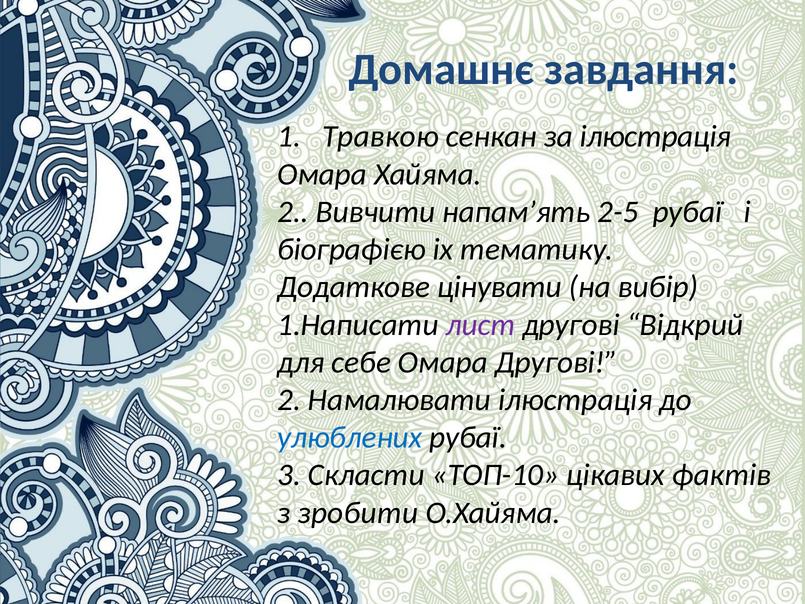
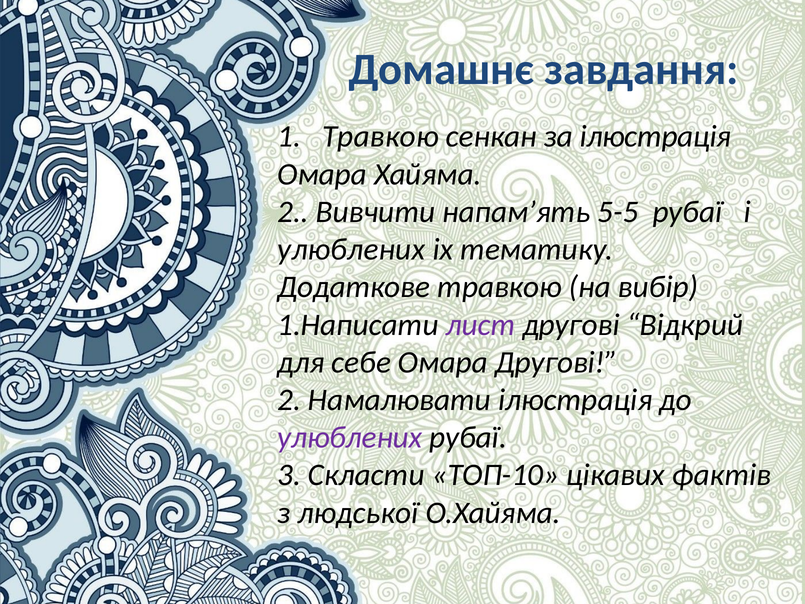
2-5: 2-5 -> 5-5 (618, 212)
біографією: біографією -> улюблених (351, 249)
Додаткове цінувати: цінувати -> травкою (500, 287)
улюблених colour: blue -> purple (350, 437)
зробити: зробити -> людської (358, 512)
